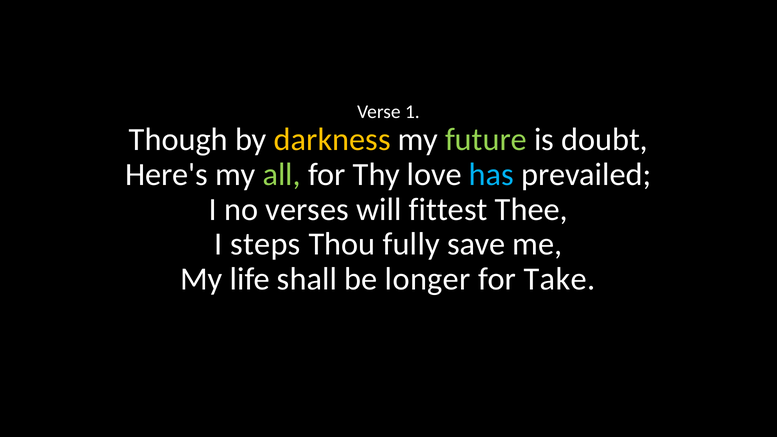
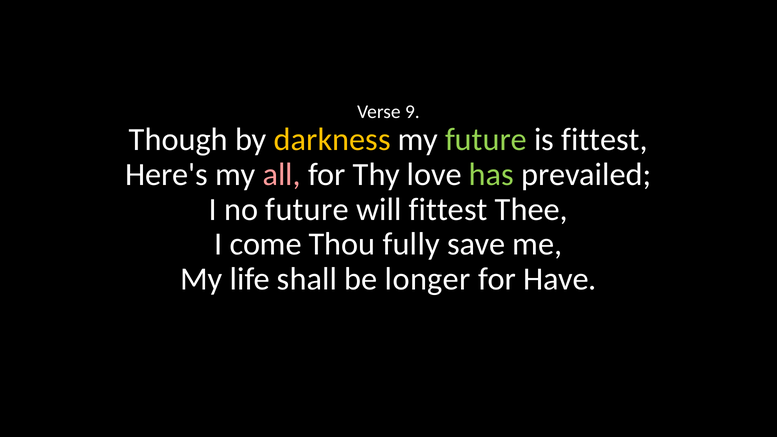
1: 1 -> 9 (412, 112)
is doubt: doubt -> fittest (605, 139)
all colour: light green -> pink (282, 174)
has colour: light blue -> light green (492, 174)
no verses: verses -> future (307, 209)
steps: steps -> come (266, 244)
Take: Take -> Have (560, 279)
